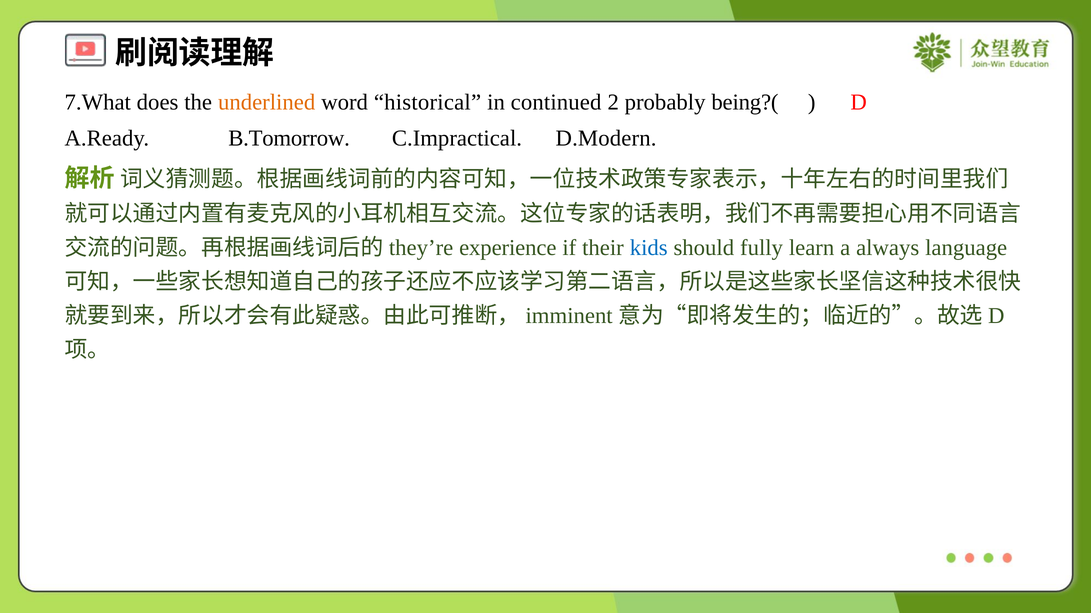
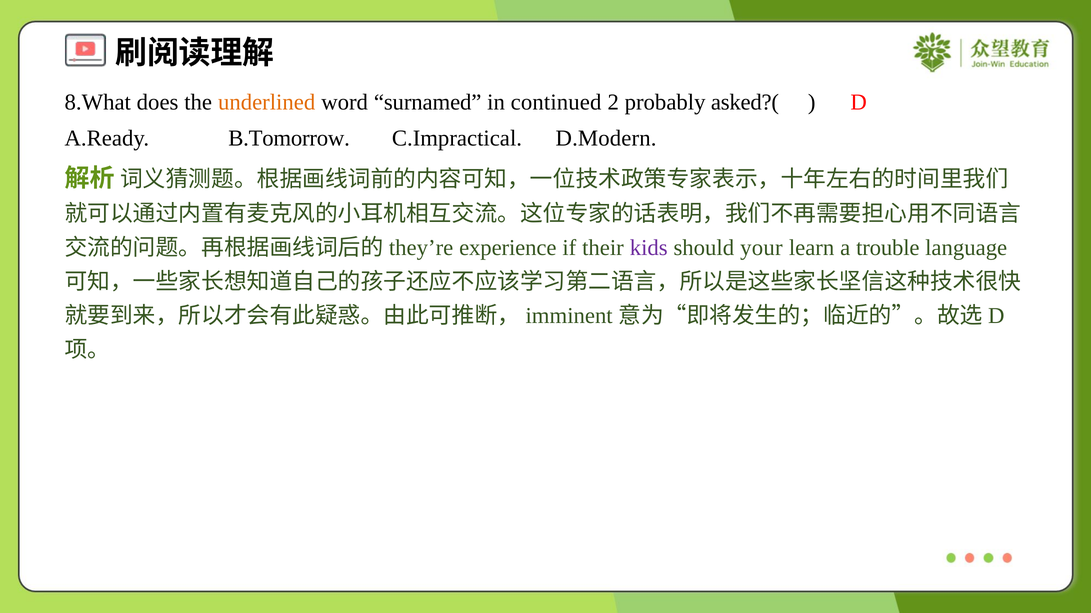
7.What: 7.What -> 8.What (98, 102)
historical: historical -> surnamed (428, 102)
being?(: being?( -> asked?( (745, 102)
kids colour: blue -> purple (649, 248)
fully: fully -> your (761, 248)
always: always -> trouble (888, 248)
